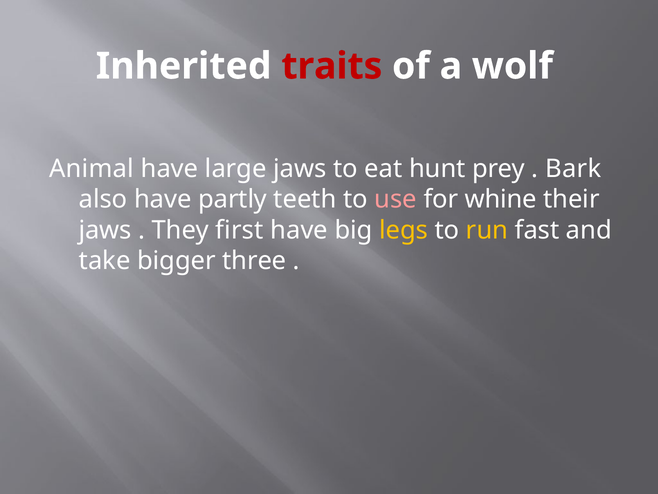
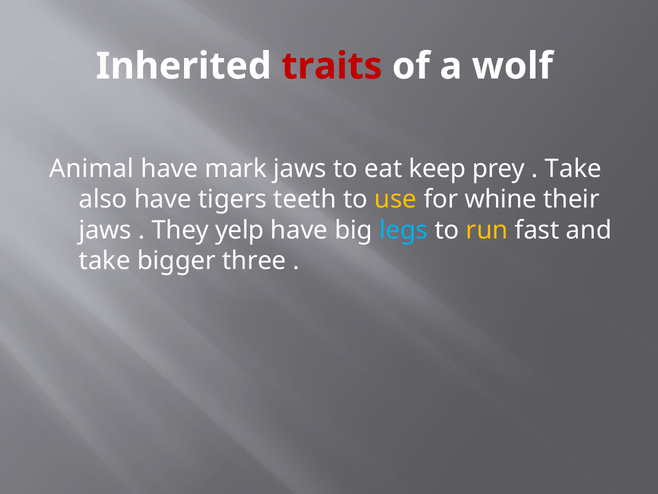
large: large -> mark (236, 168)
hunt: hunt -> keep (437, 168)
Bark: Bark -> Take (573, 168)
partly: partly -> tigers (233, 199)
use colour: pink -> yellow (396, 199)
first: first -> yelp (240, 230)
legs colour: yellow -> light blue (404, 230)
